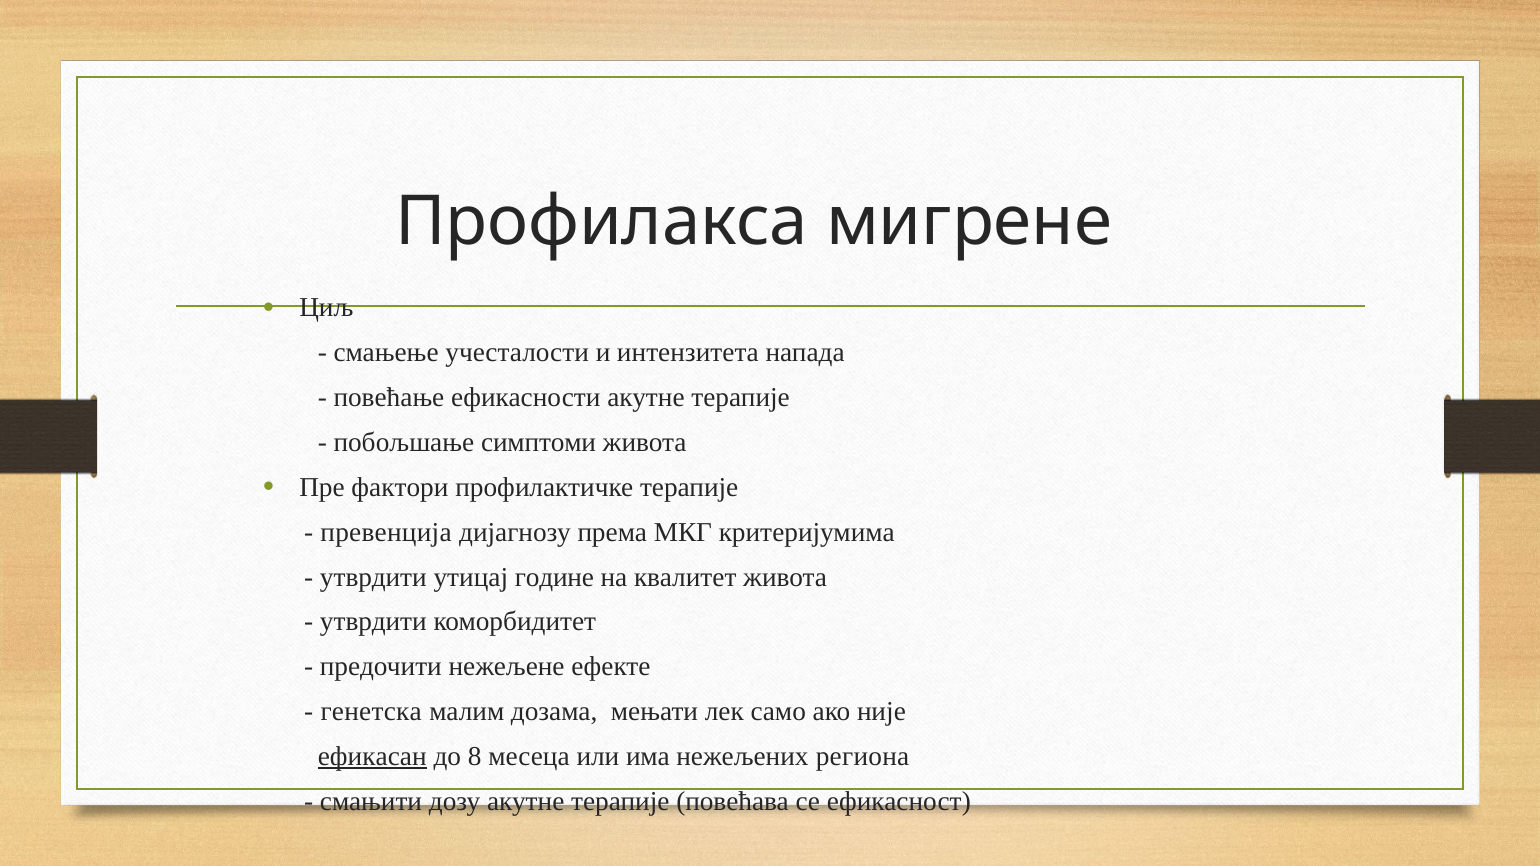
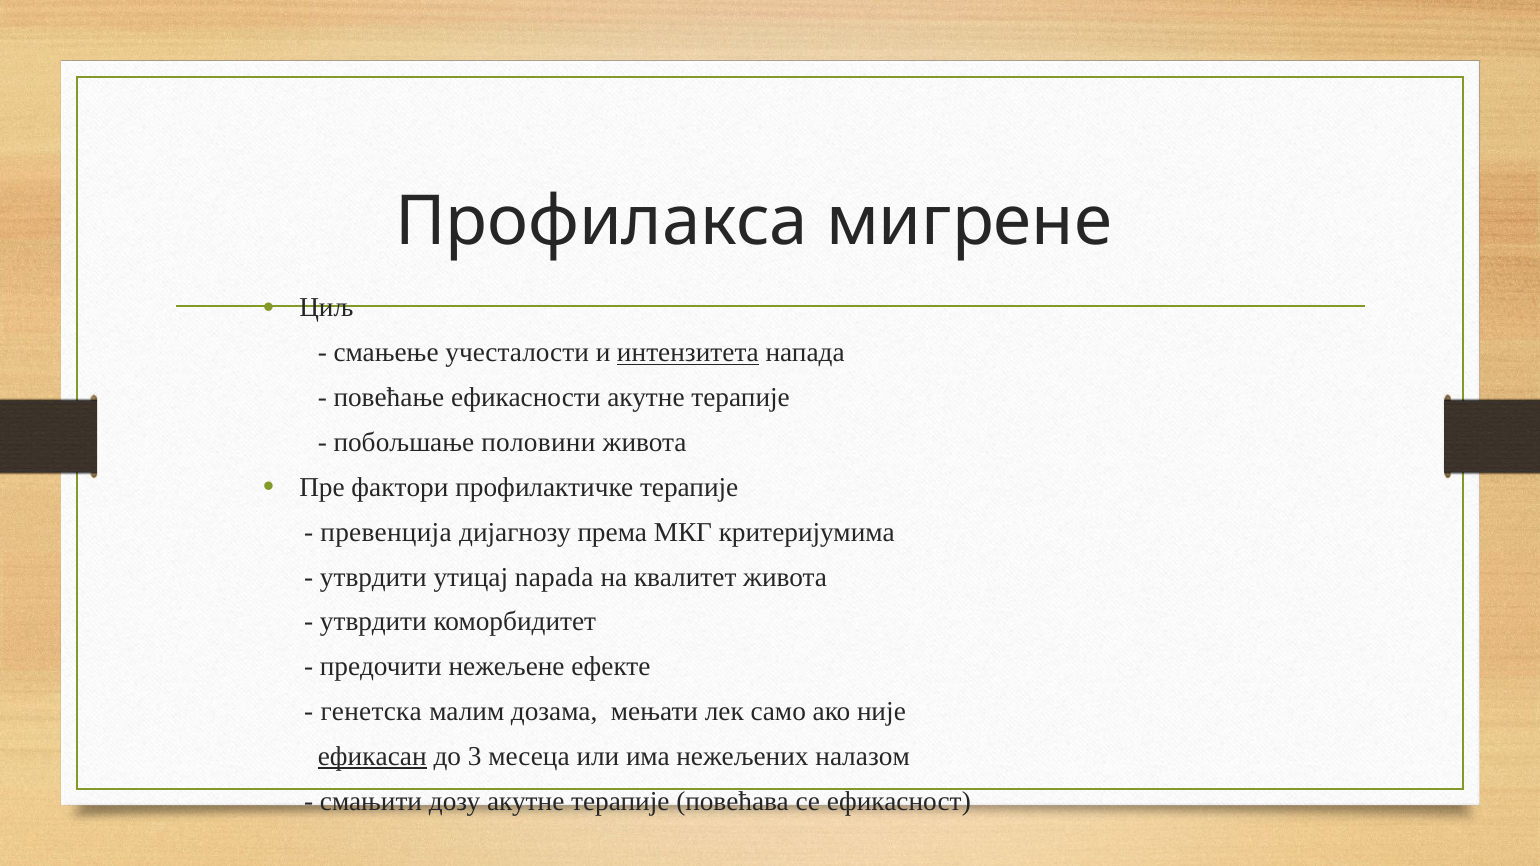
интензитета underline: none -> present (688, 353)
симптоми: симптоми -> половини (538, 443)
године: године -> napada (554, 577)
8: 8 -> 3 (475, 757)
региона: региона -> налазом (863, 757)
